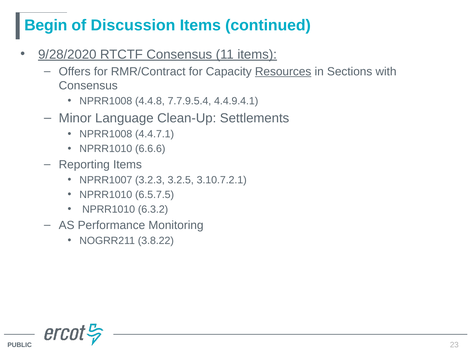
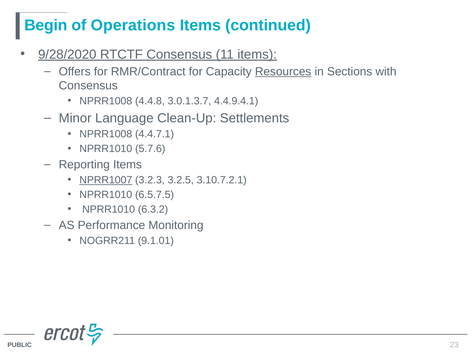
Discussion: Discussion -> Operations (133, 25)
7.7.9.5.4: 7.7.9.5.4 -> 3.0.1.3.7 (189, 101)
6.6.6: 6.6.6 -> 5.7.6 (150, 149)
NPRR1007 underline: none -> present (106, 180)
3.8.22: 3.8.22 -> 9.1.01 (156, 241)
